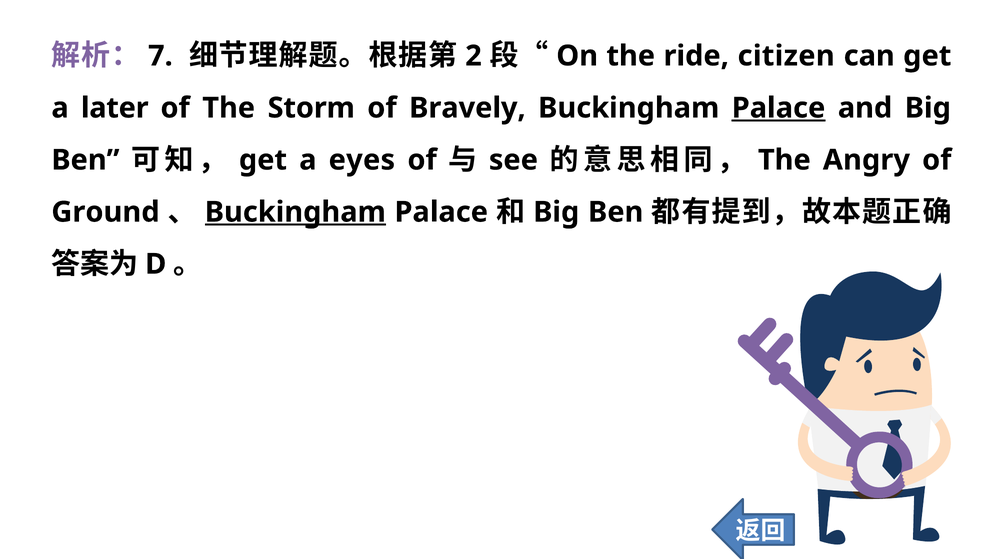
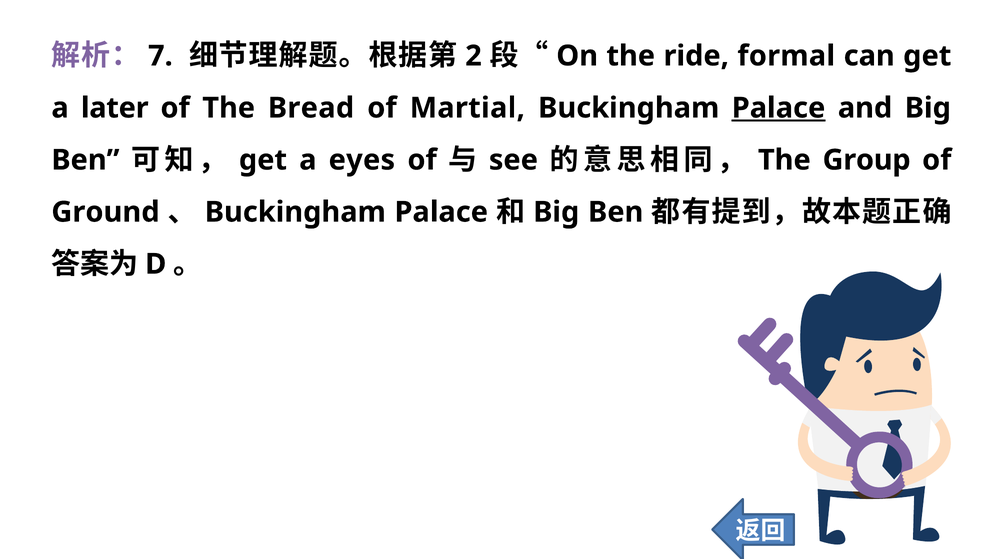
citizen: citizen -> formal (786, 56)
Storm: Storm -> Bread (311, 108)
Bravely: Bravely -> Martial (467, 108)
Angry: Angry -> Group (867, 160)
Buckingham underline: present -> none (295, 212)
